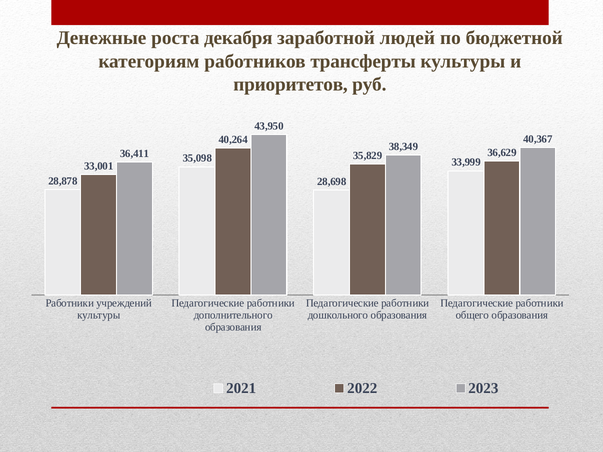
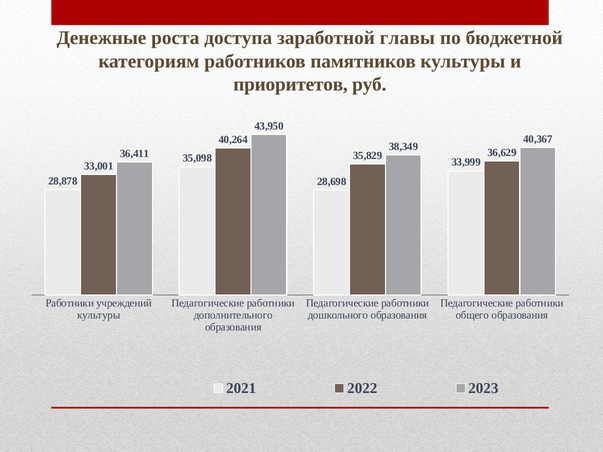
декабря: декабря -> доступа (238, 38)
людей: людей -> главы (407, 38)
трансферты: трансферты -> памятников (363, 61)
